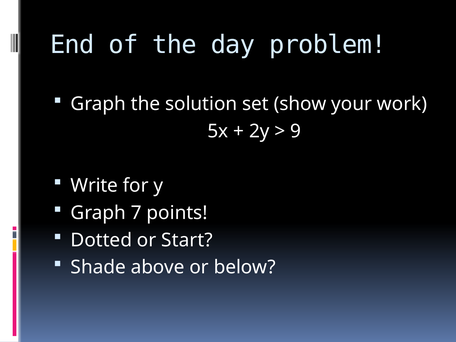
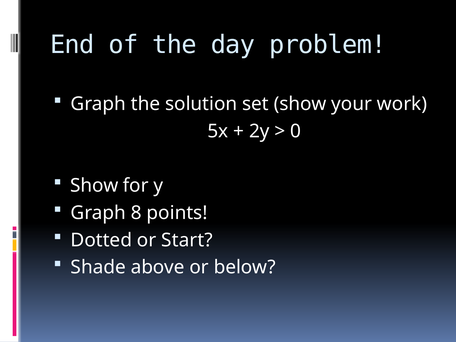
9: 9 -> 0 (296, 131)
Write: Write -> Show (94, 186)
7: 7 -> 8 (136, 213)
